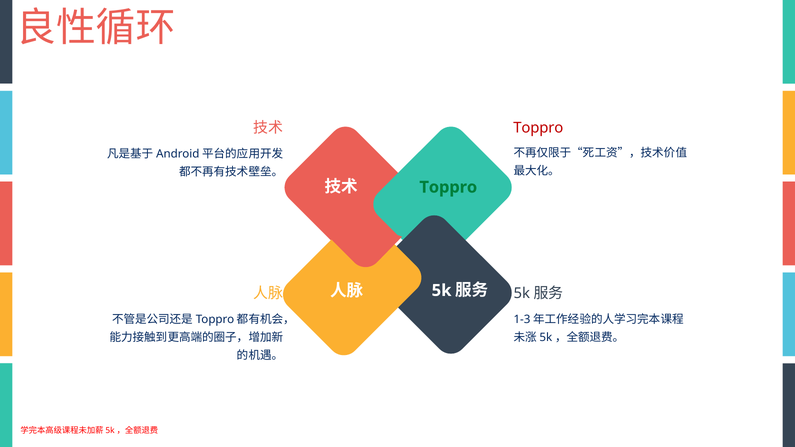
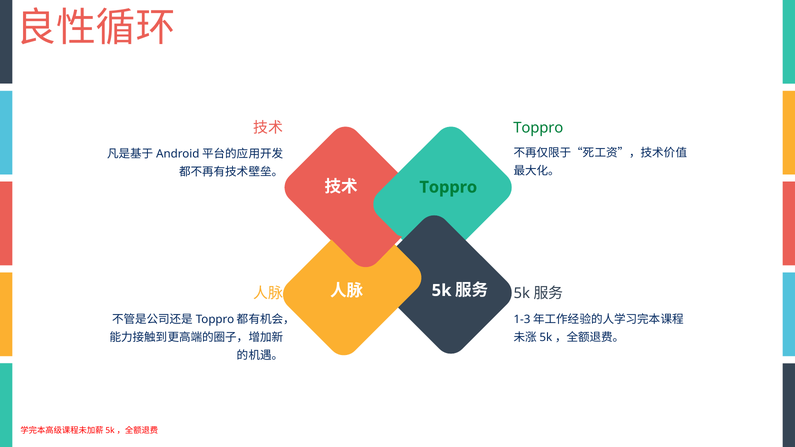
Toppro colour: red -> green (538, 128)
